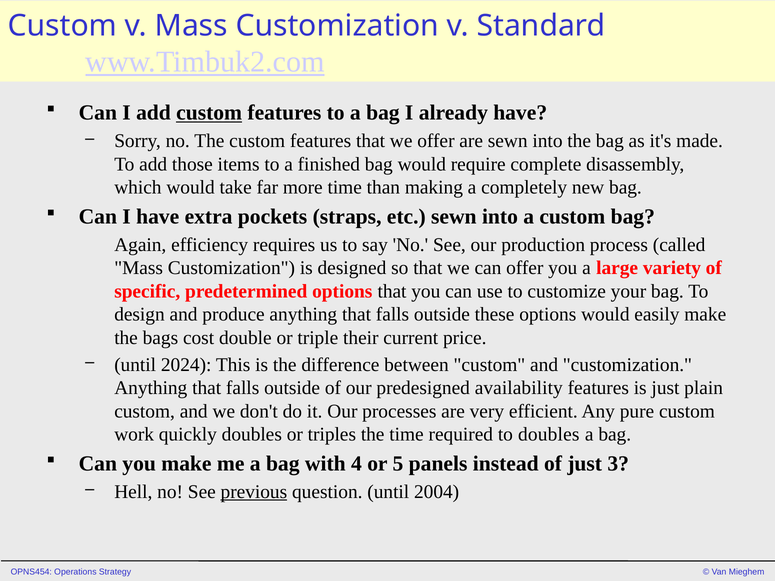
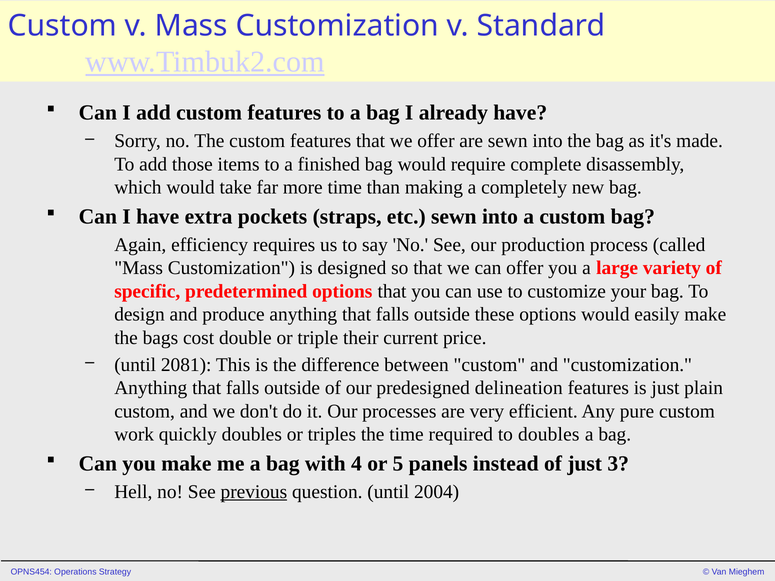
custom underline: present -> none (209, 113)
2024: 2024 -> 2081 (186, 365)
availability: availability -> delineation (519, 388)
